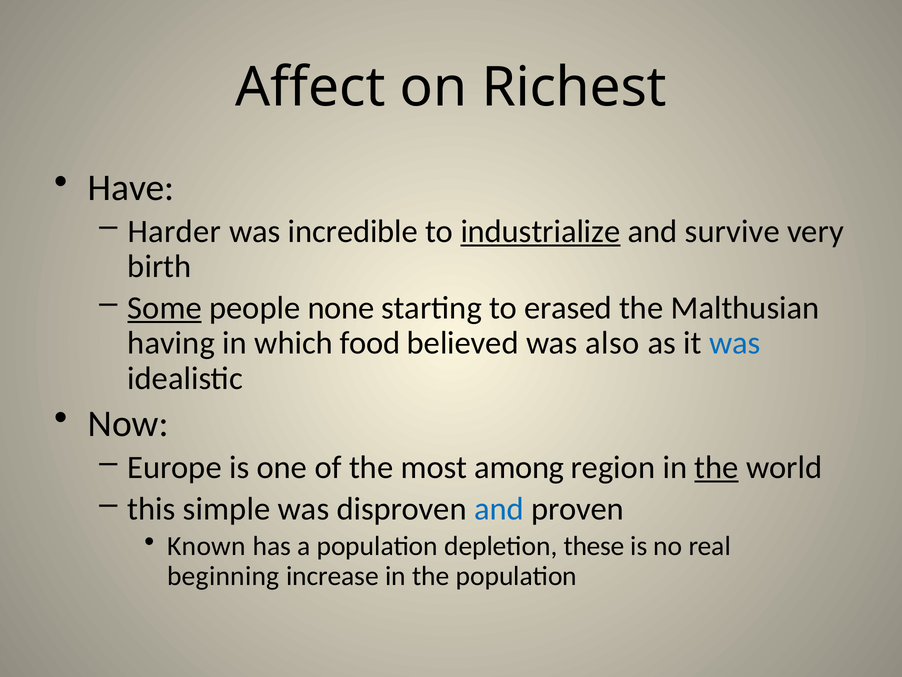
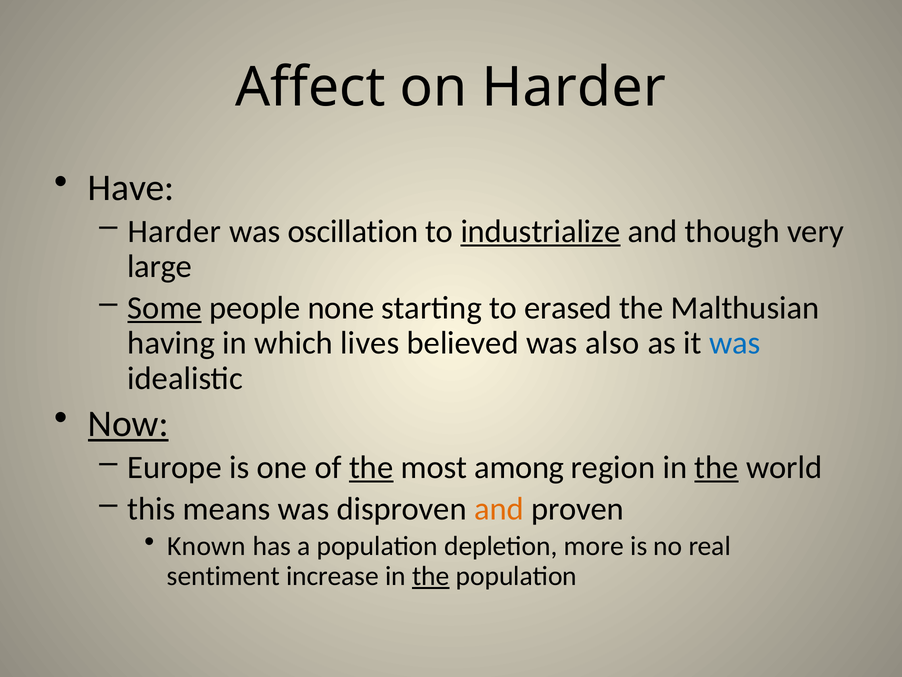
on Richest: Richest -> Harder (574, 87)
incredible: incredible -> oscillation (353, 231)
survive: survive -> though (732, 231)
birth: birth -> large (160, 266)
food: food -> lives (370, 343)
Now underline: none -> present (128, 424)
the underline: none -> present (371, 467)
simple: simple -> means (227, 509)
and colour: blue -> orange (499, 509)
these: these -> more (594, 546)
beginning: beginning -> sentiment (223, 576)
the underline: none -> present (431, 576)
